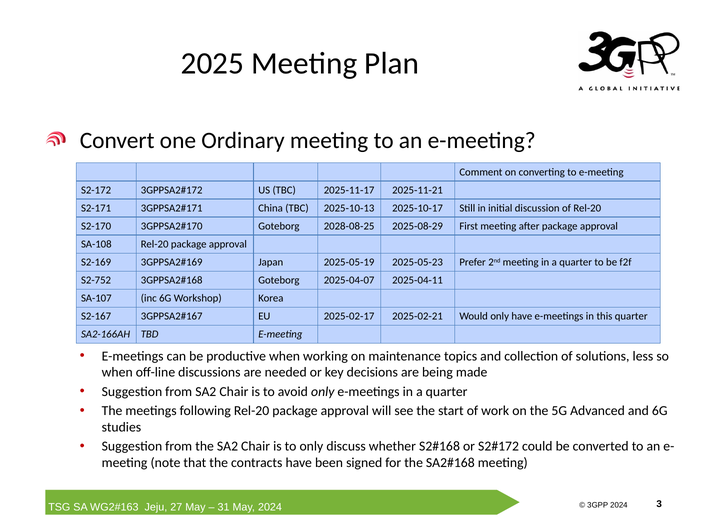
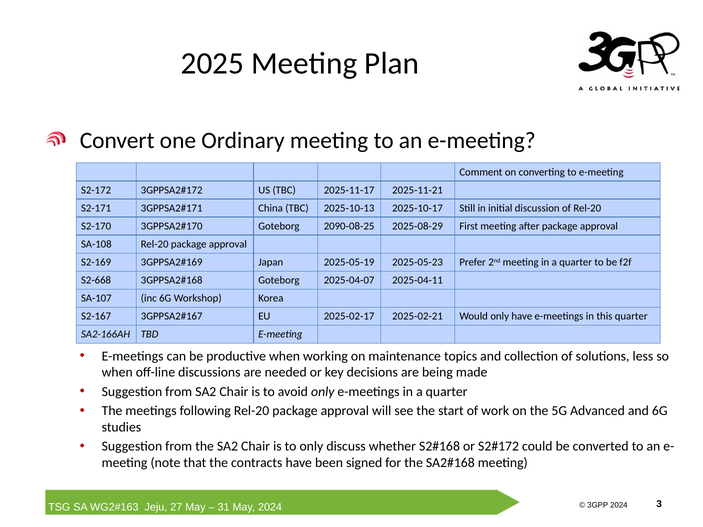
2028: 2028 -> 2090 (335, 226)
S2-752: S2-752 -> S2-668 (96, 280)
